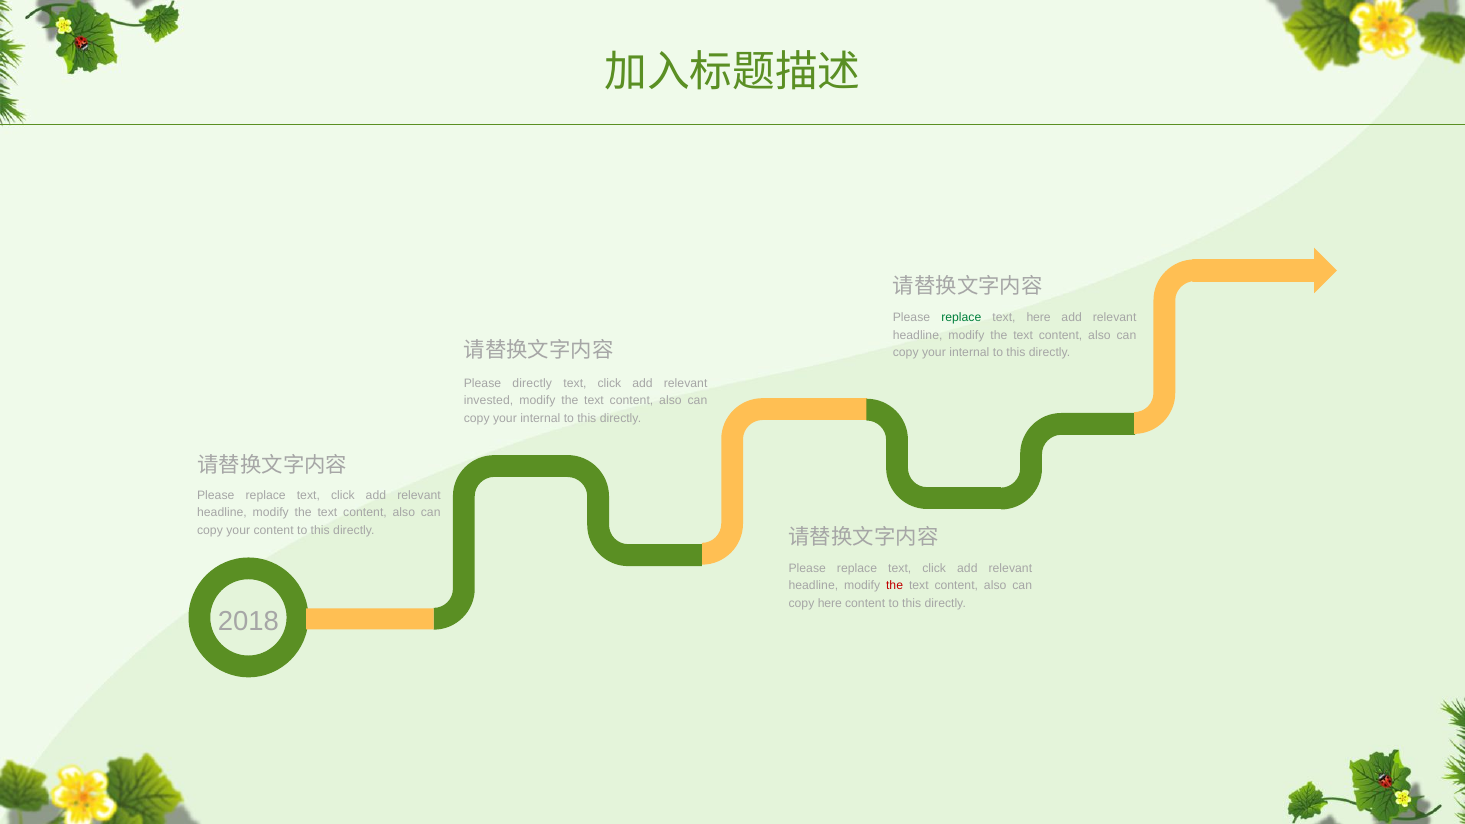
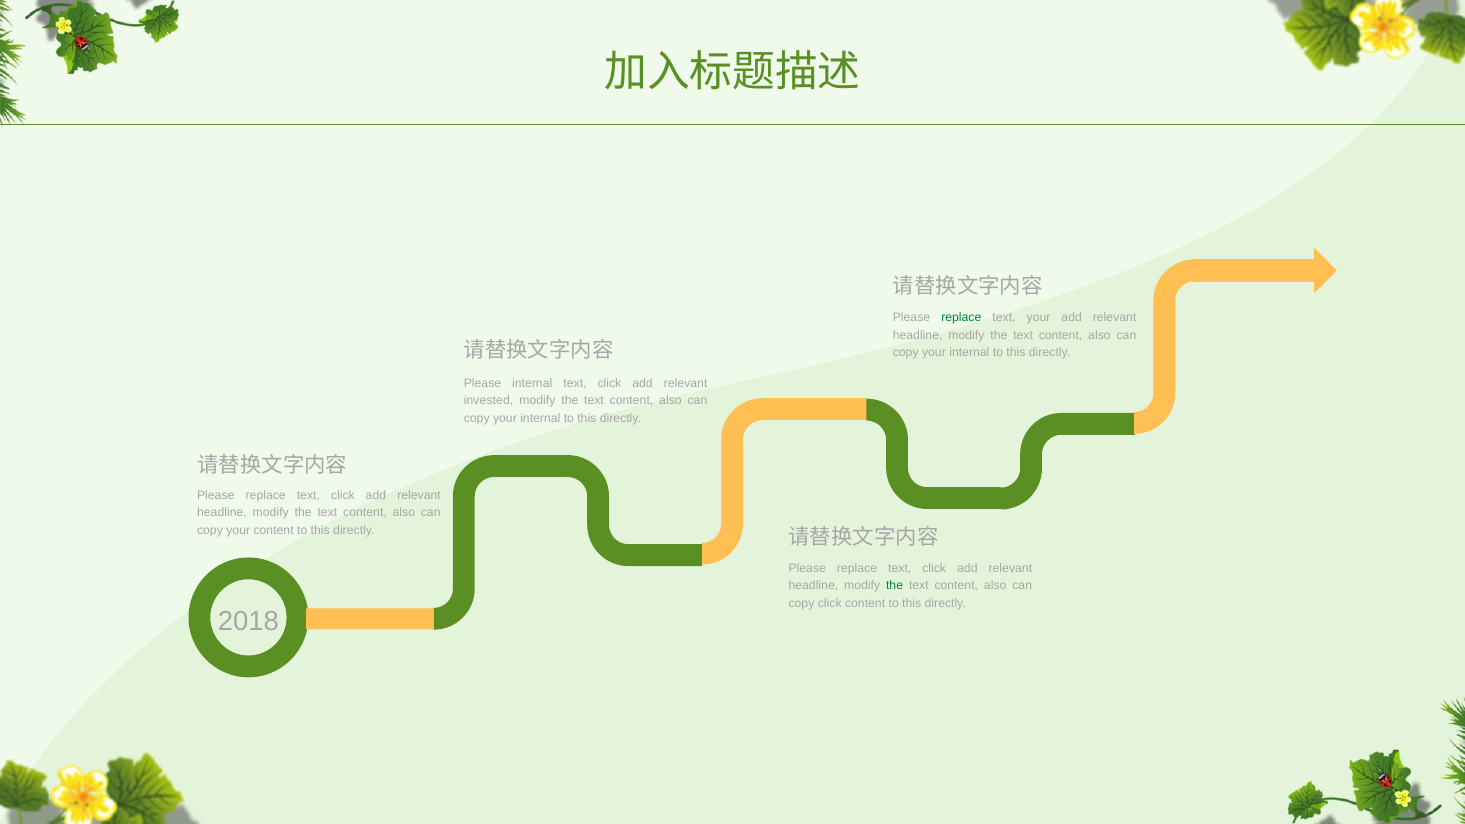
text here: here -> your (1039, 318)
Please directly: directly -> internal (532, 383)
the colour: red -> green (895, 586)
copy here: here -> click (830, 604)
